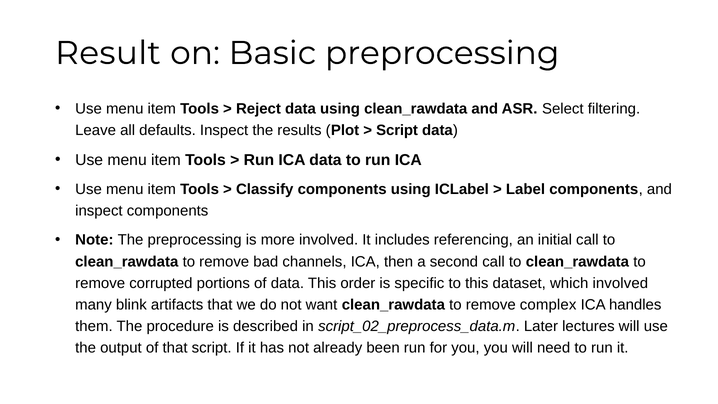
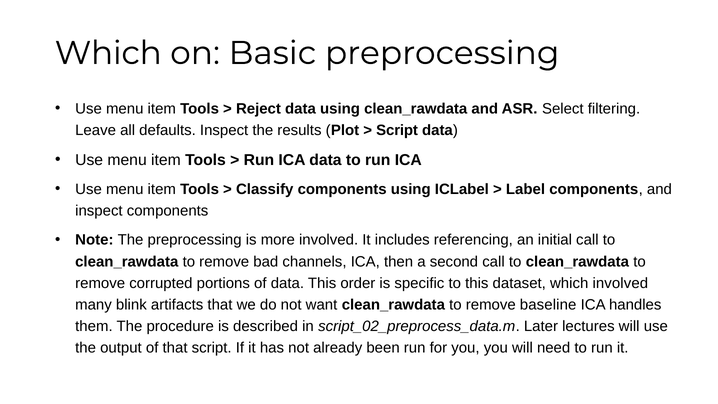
Result: Result -> Which (108, 53)
complex: complex -> baseline (548, 305)
